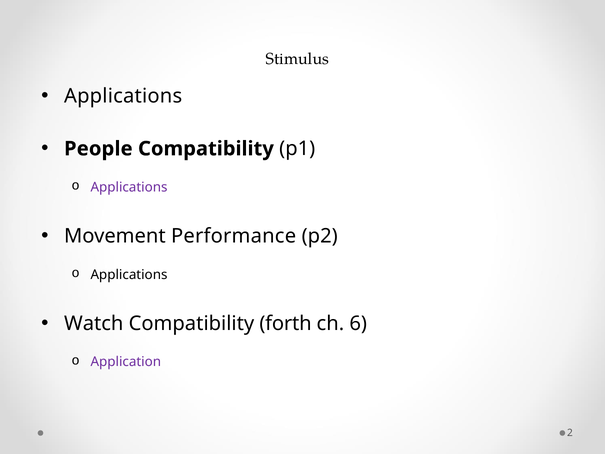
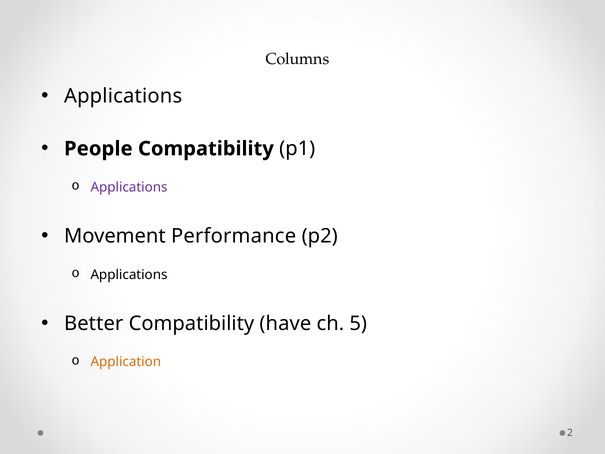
Stimulus: Stimulus -> Columns (298, 59)
Watch: Watch -> Better (94, 323)
forth: forth -> have (285, 323)
6: 6 -> 5 (358, 323)
Application colour: purple -> orange (126, 362)
